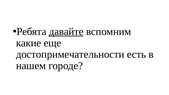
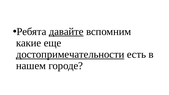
достопримечательности underline: none -> present (70, 54)
